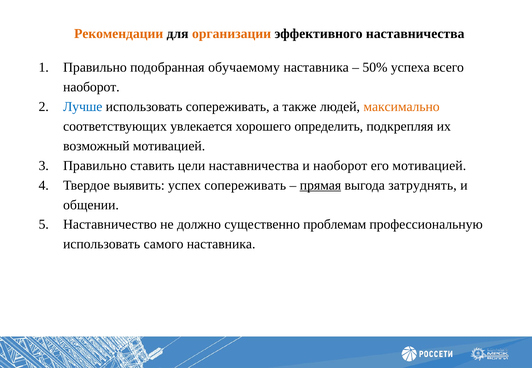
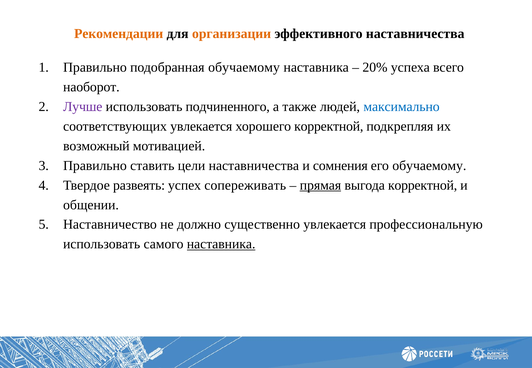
50%: 50% -> 20% (375, 68)
Лучше colour: blue -> purple (83, 107)
использовать сопереживать: сопереживать -> подчиненного (228, 107)
максимально colour: orange -> blue (402, 107)
хорошего определить: определить -> корректной (329, 126)
и наоборот: наоборот -> сомнения (340, 166)
его мотивацией: мотивацией -> обучаемому (429, 166)
выявить: выявить -> развеять (139, 185)
выгода затруднять: затруднять -> корректной (423, 185)
существенно проблемам: проблемам -> увлекается (335, 225)
наставника underline: none -> present (221, 244)
